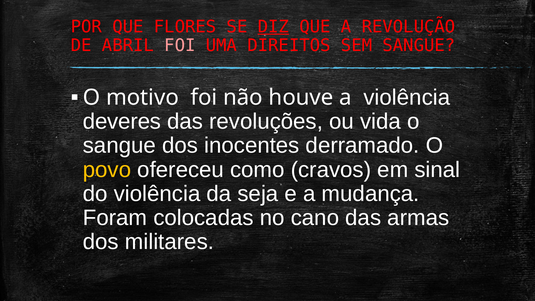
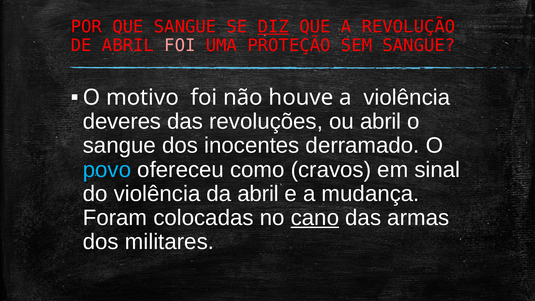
QUE FLORES: FLORES -> SANGUE (185, 27)
DIREITOS: DIREITOS -> PROTEÇÃO (289, 45)
ou vida: vida -> abril (381, 122)
povo colour: yellow -> light blue (107, 170)
da seja: seja -> abril (258, 194)
cano underline: none -> present (315, 218)
